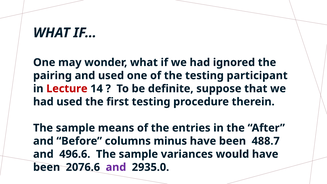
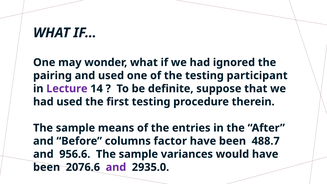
Lecture colour: red -> purple (67, 89)
minus: minus -> factor (170, 141)
496.6: 496.6 -> 956.6 (75, 154)
